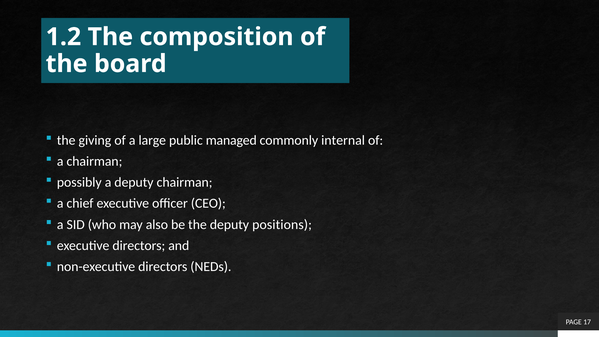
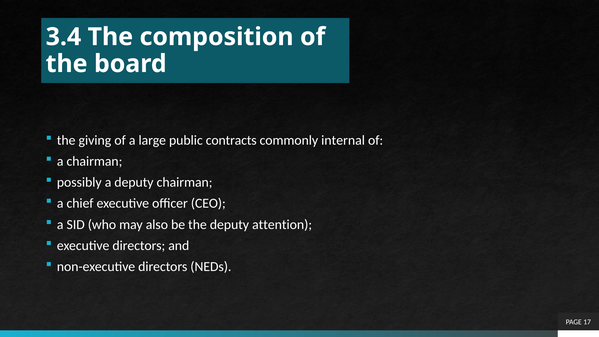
1.2: 1.2 -> 3.4 (63, 37)
managed: managed -> contracts (231, 140)
positions: positions -> attention (282, 224)
